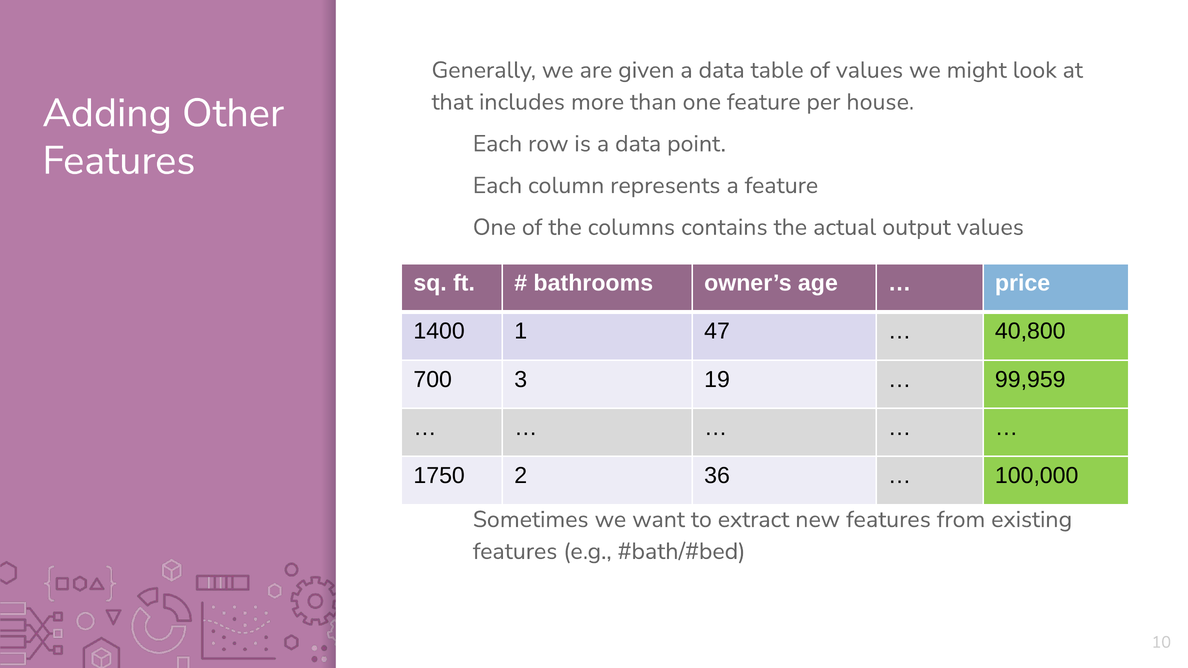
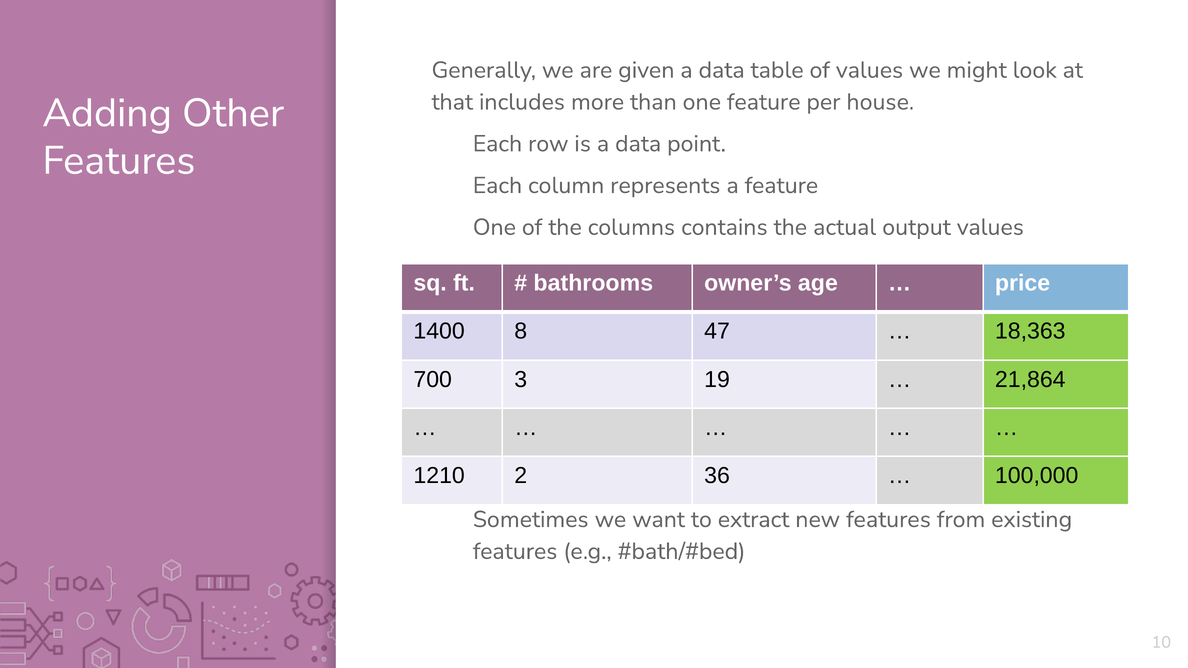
1: 1 -> 8 (521, 331)
40,800: 40,800 -> 18,363 (1030, 331)
99,959: 99,959 -> 21,864 (1030, 380)
1750: 1750 -> 1210 (439, 476)
